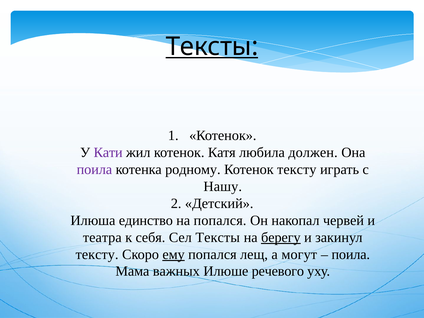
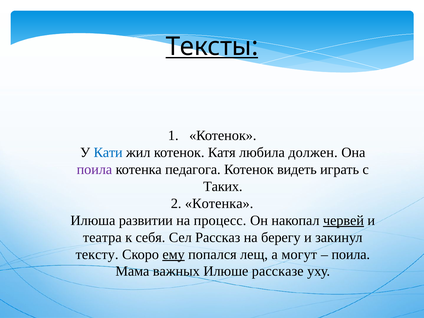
Кати colour: purple -> blue (108, 153)
родному: родному -> педагога (193, 170)
Котенок тексту: тексту -> видеть (297, 170)
Нашу: Нашу -> Таких (223, 187)
2 Детский: Детский -> Котенка (219, 203)
единство: единство -> развитии (146, 220)
на попался: попался -> процесс (220, 220)
червей underline: none -> present (343, 220)
Сел Тексты: Тексты -> Рассказ (218, 237)
берегу underline: present -> none (281, 237)
речевого: речевого -> рассказе (278, 271)
